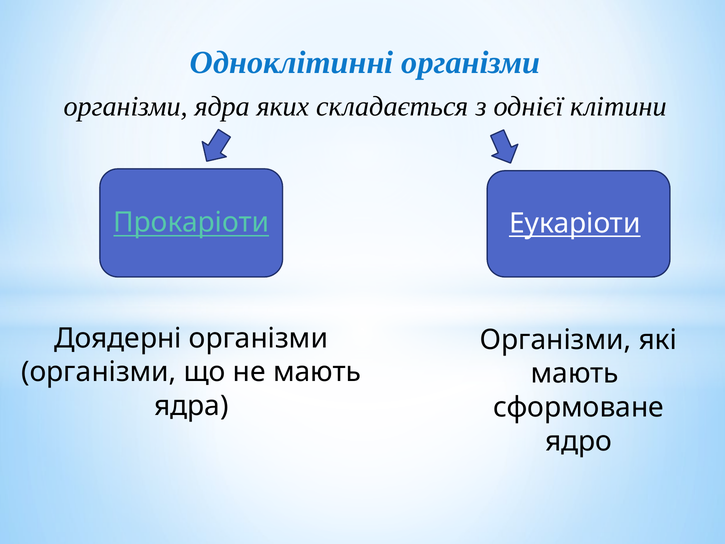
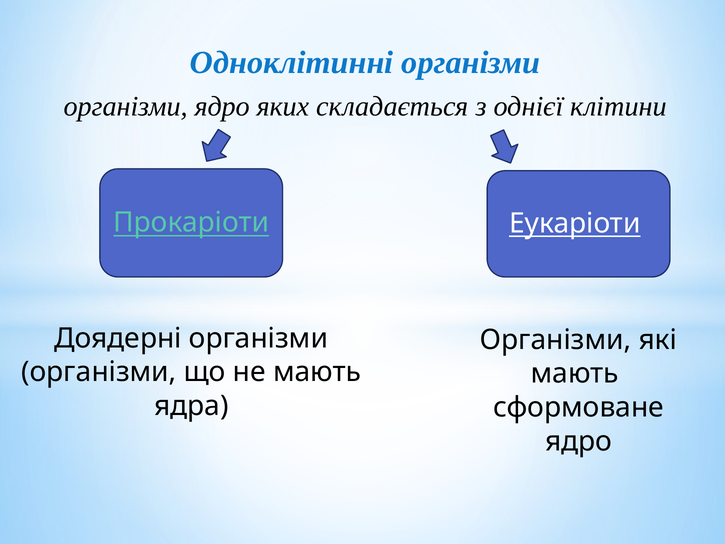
організми ядра: ядра -> ядро (222, 106)
